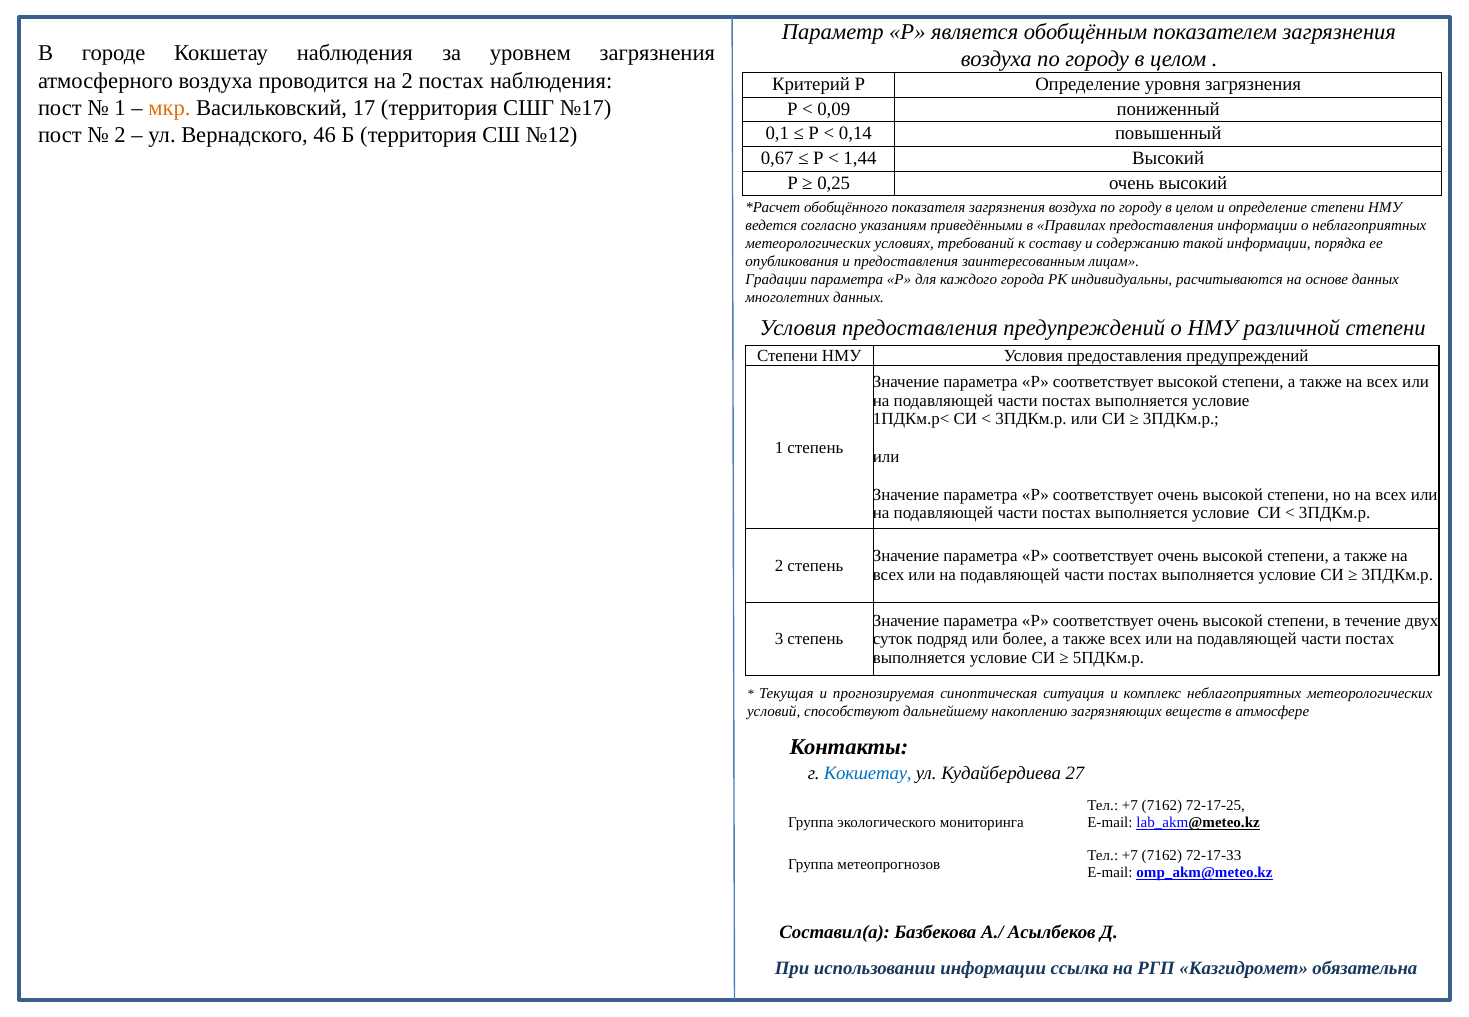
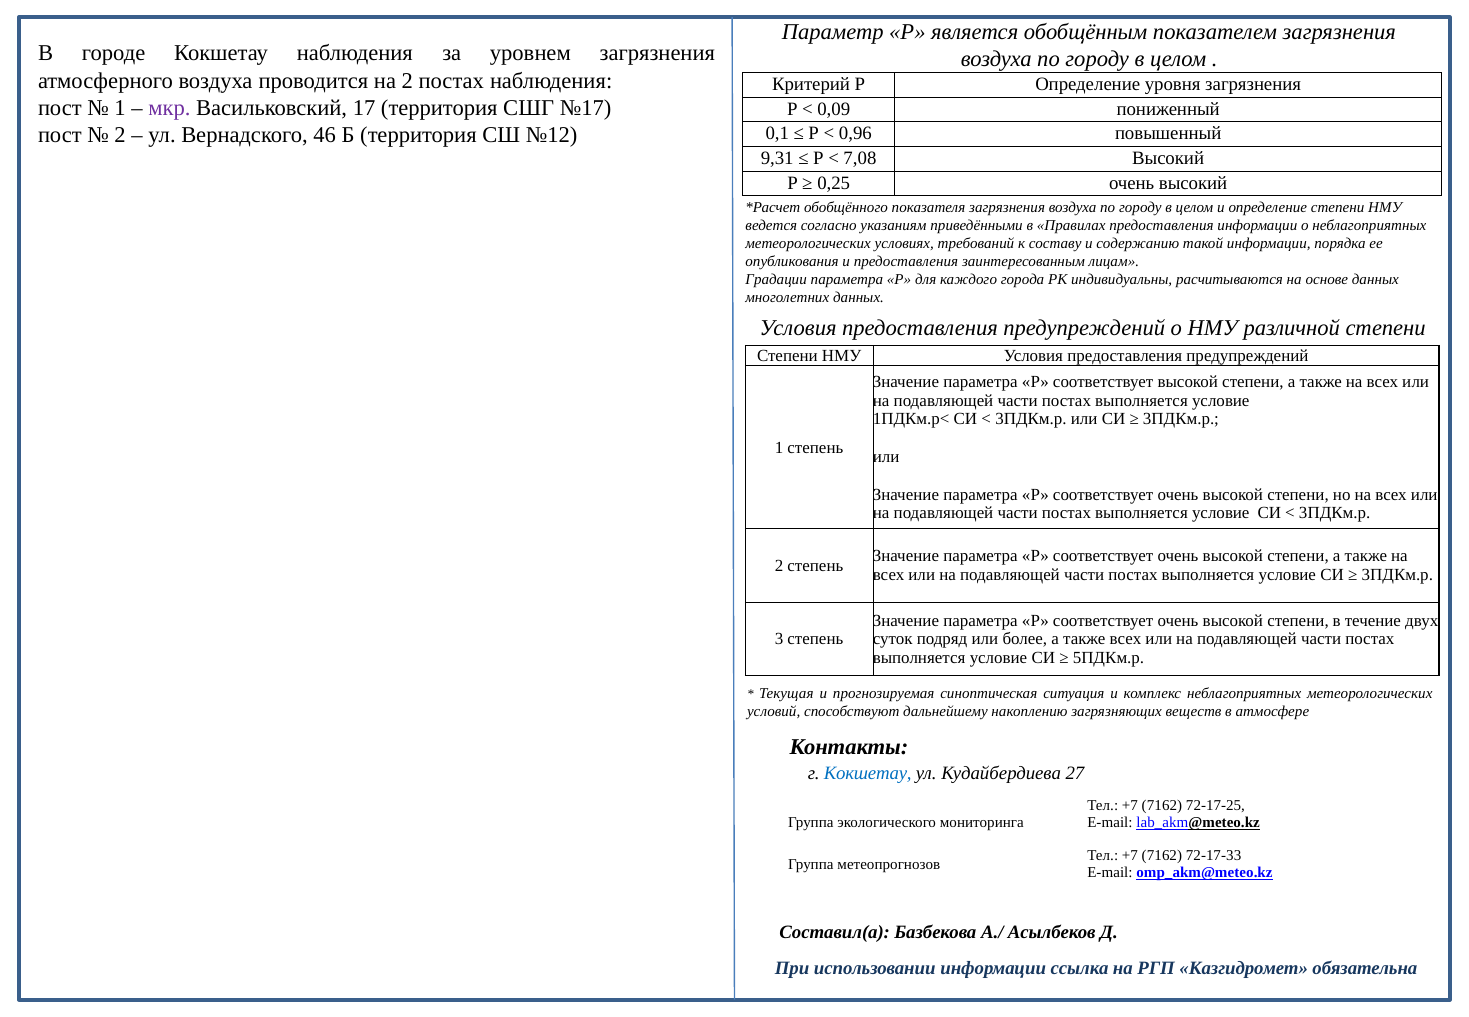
мкр colour: orange -> purple (169, 108)
0,14: 0,14 -> 0,96 (855, 134)
0,67: 0,67 -> 9,31 (777, 158)
1,44: 1,44 -> 7,08 (860, 158)
